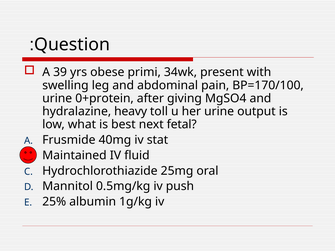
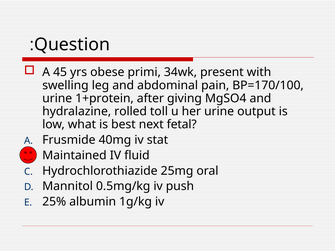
39: 39 -> 45 (60, 72)
0+protein: 0+protein -> 1+protein (104, 98)
heavy: heavy -> rolled (131, 112)
